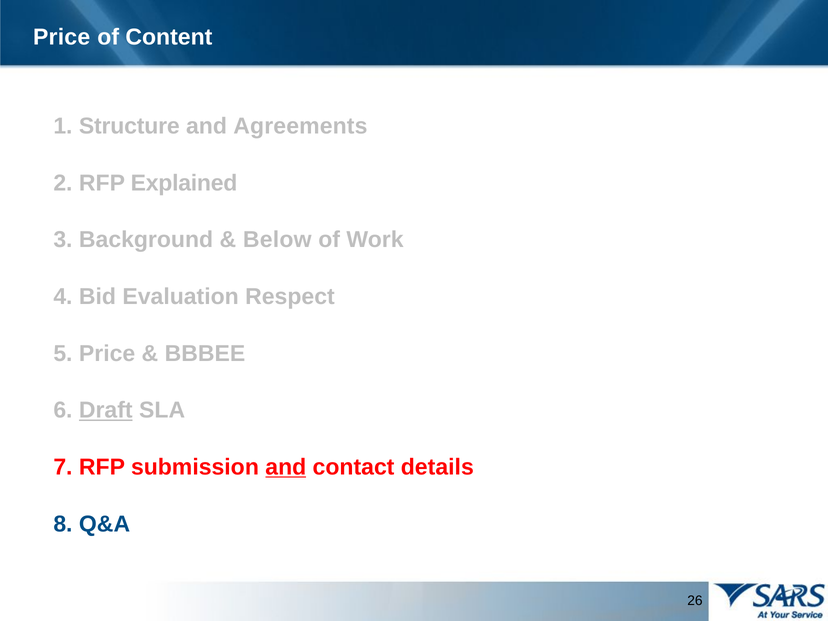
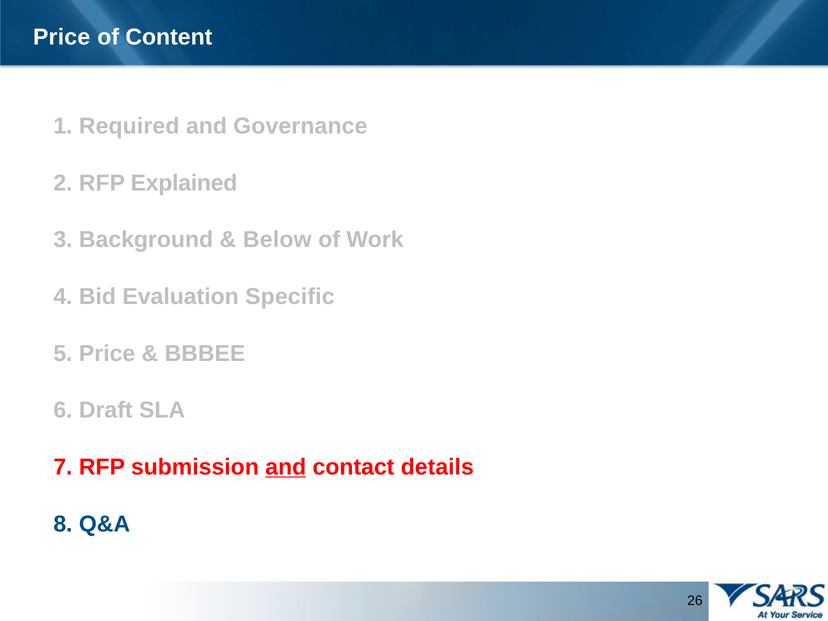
Structure: Structure -> Required (129, 126)
Agreements: Agreements -> Governance (300, 126)
Respect: Respect -> Specific (290, 297)
Draft underline: present -> none (106, 410)
